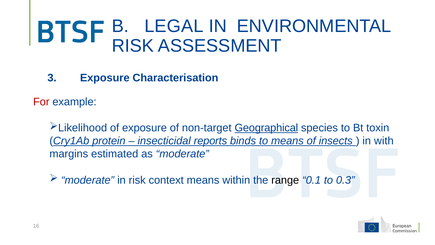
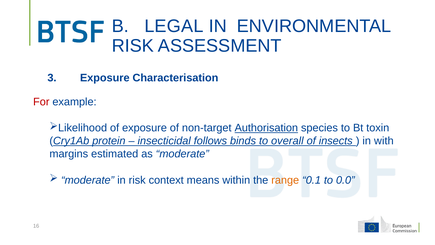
Geographical: Geographical -> Authorisation (266, 128)
reports: reports -> follows (210, 141)
to means: means -> overall (287, 141)
range colour: black -> orange (285, 180)
0.3: 0.3 -> 0.0 (345, 180)
